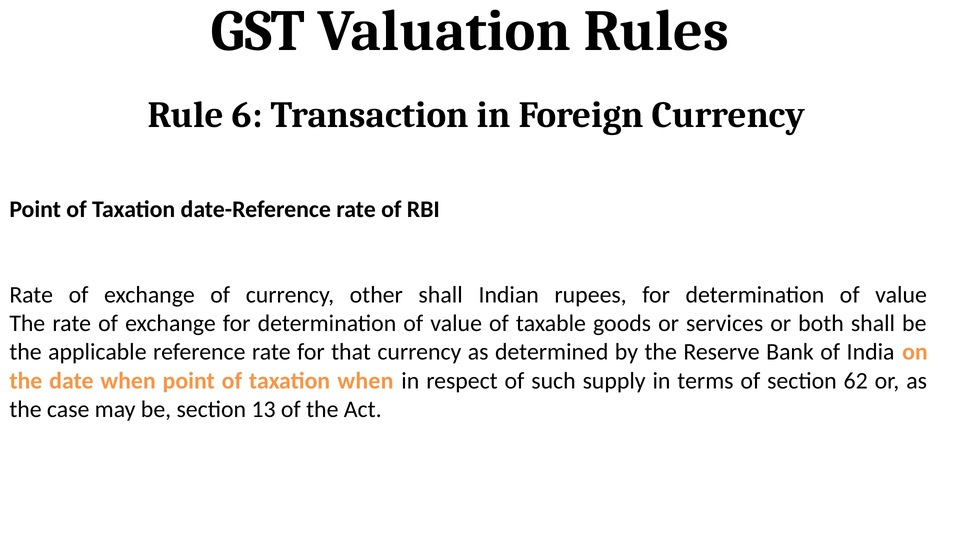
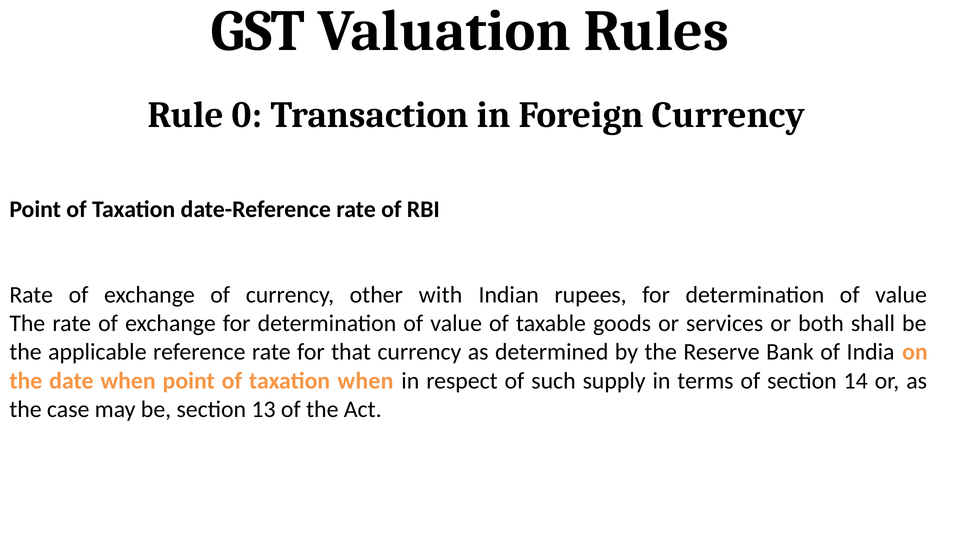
6: 6 -> 0 (247, 115)
other shall: shall -> with (441, 295)
62: 62 -> 14 (856, 381)
